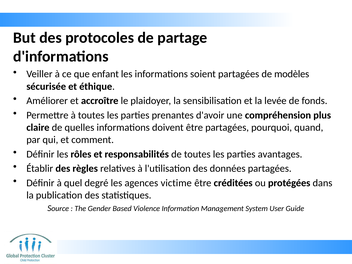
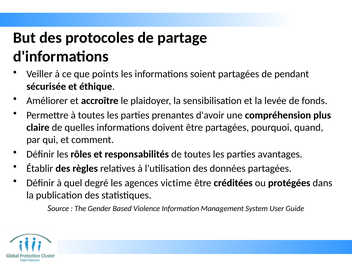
enfant: enfant -> points (105, 74)
modèles: modèles -> pendant (292, 74)
